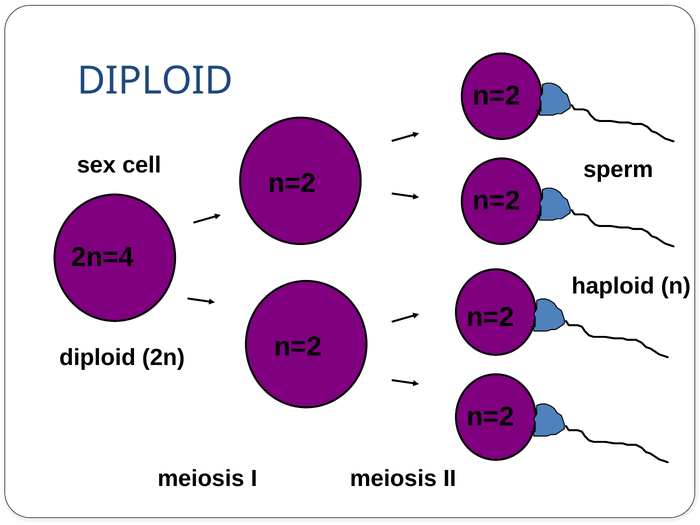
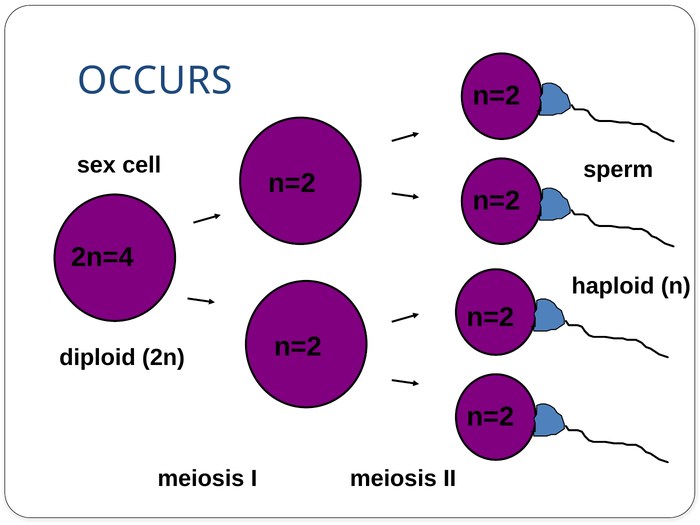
DIPLOID: DIPLOID -> OCCURS (155, 81)
